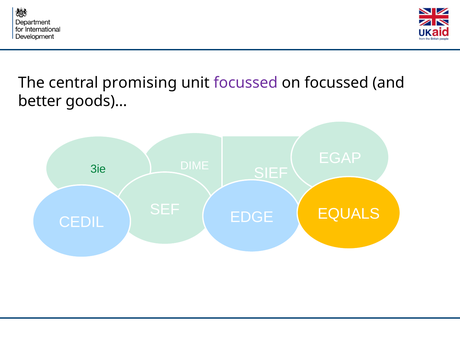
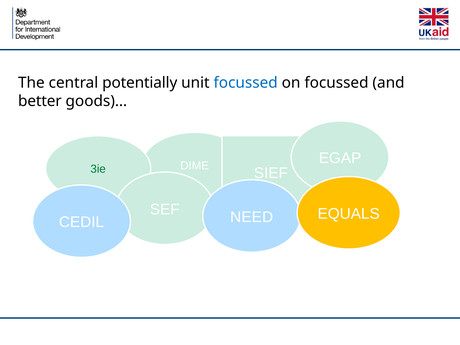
promising: promising -> potentially (140, 83)
focussed colour: purple -> blue (246, 83)
EDGE: EDGE -> NEED (252, 217)
